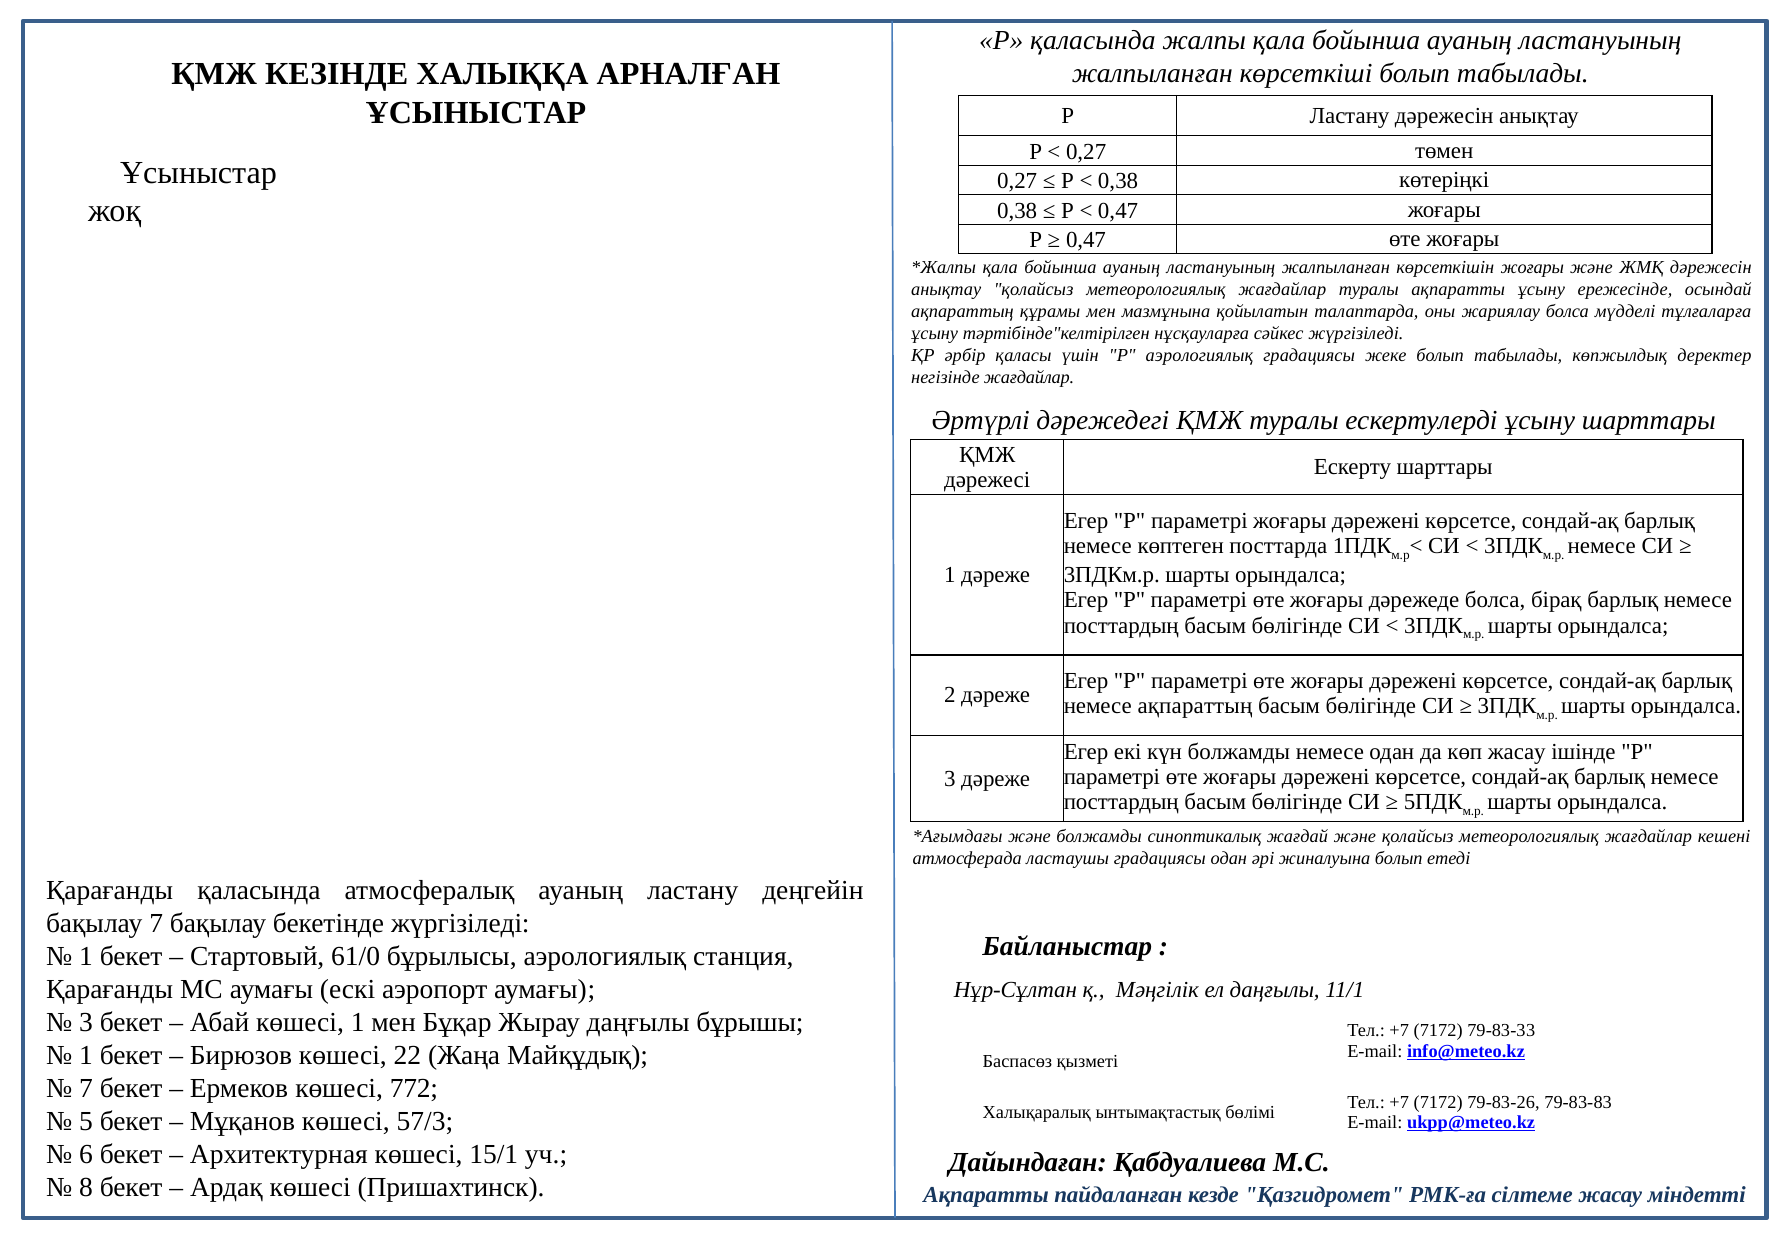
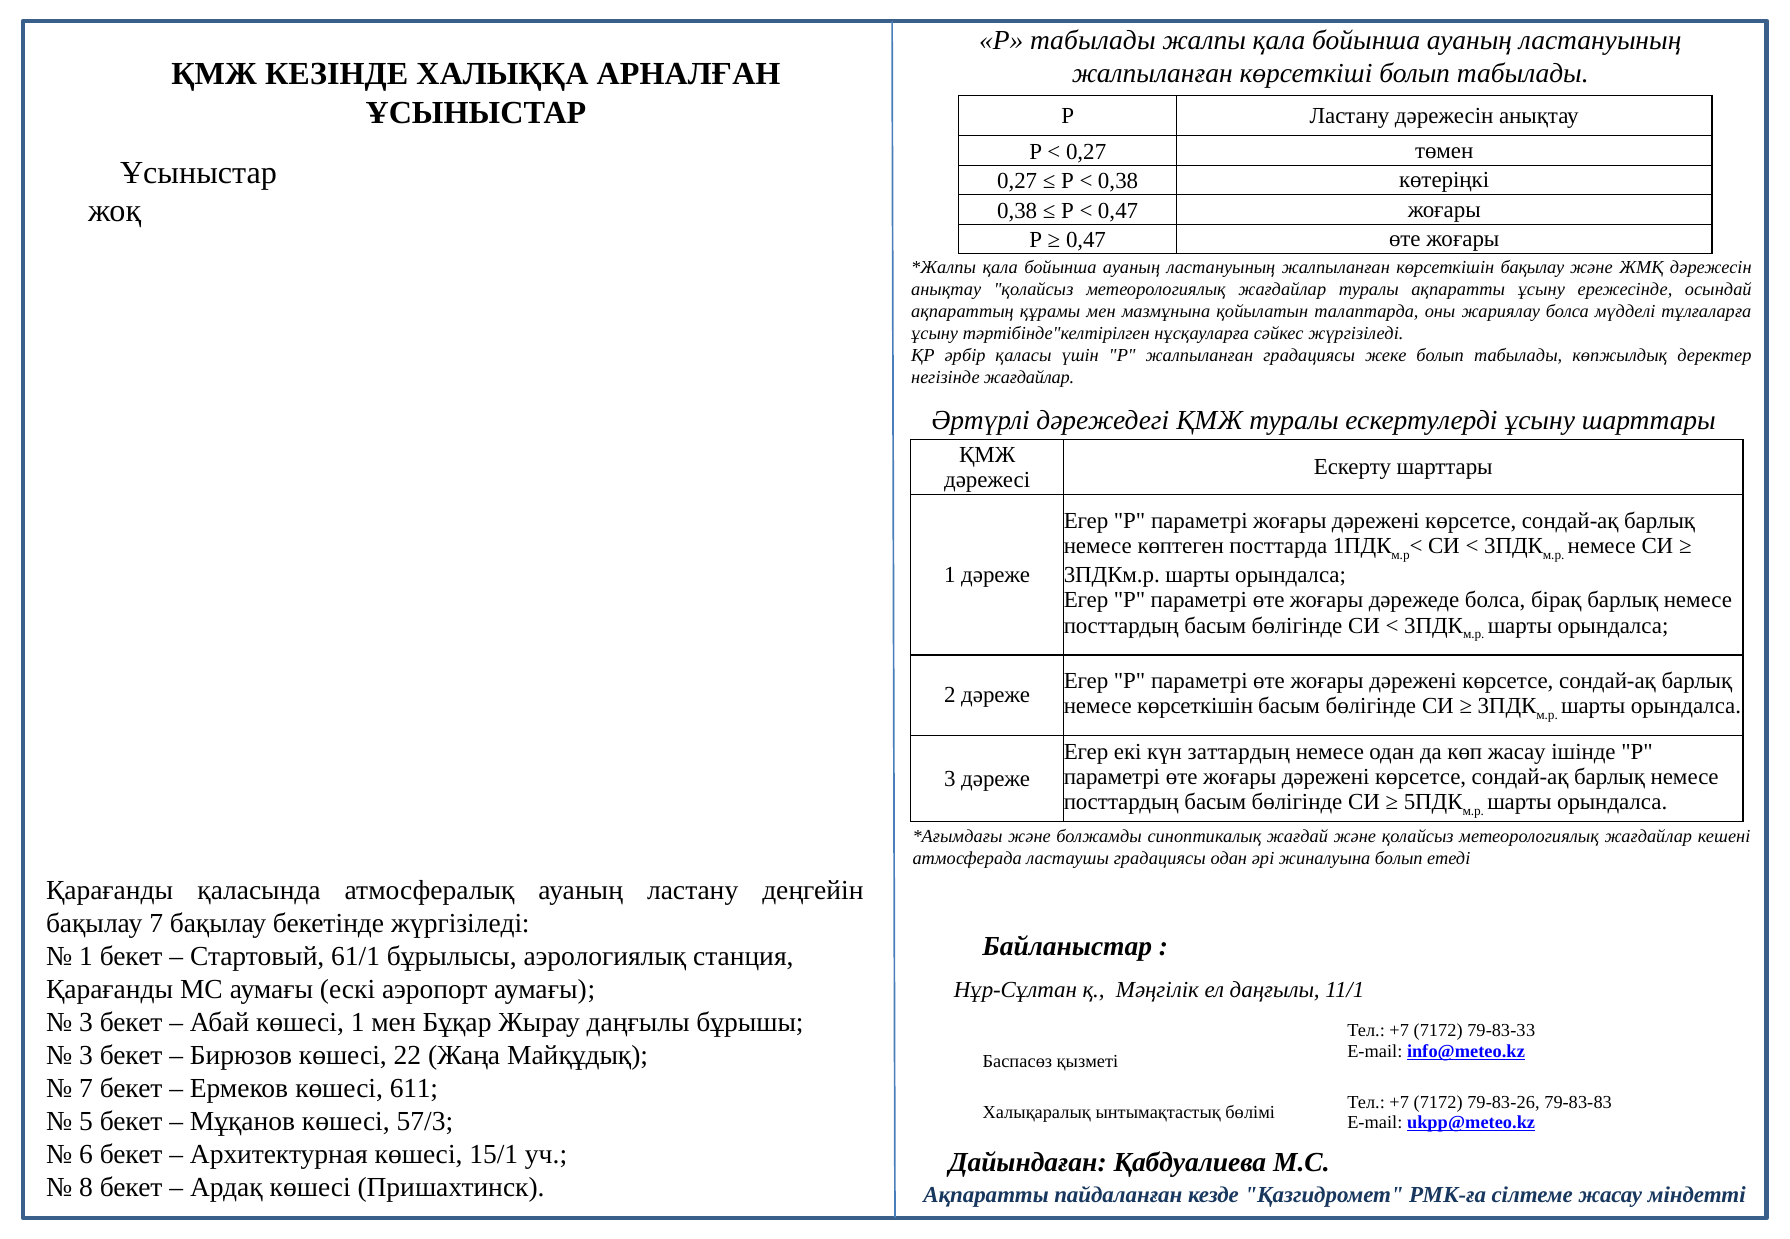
Р қаласында: қаласында -> табылады (1093, 40)
көрсеткішін жоғары: жоғары -> бақылау (1532, 268)
Р аэрологиялық: аэрологиялық -> жалпыланған (1199, 355)
немесе ақпараттың: ақпараттың -> көрсеткішін (1195, 706)
күн болжамды: болжамды -> заттардың (1239, 752)
61/0: 61/0 -> 61/1 (356, 957)
1: 1 -> 3 (86, 1056)
772: 772 -> 611 (414, 1089)
